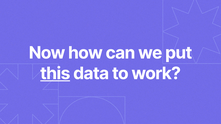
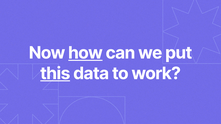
how underline: none -> present (85, 53)
